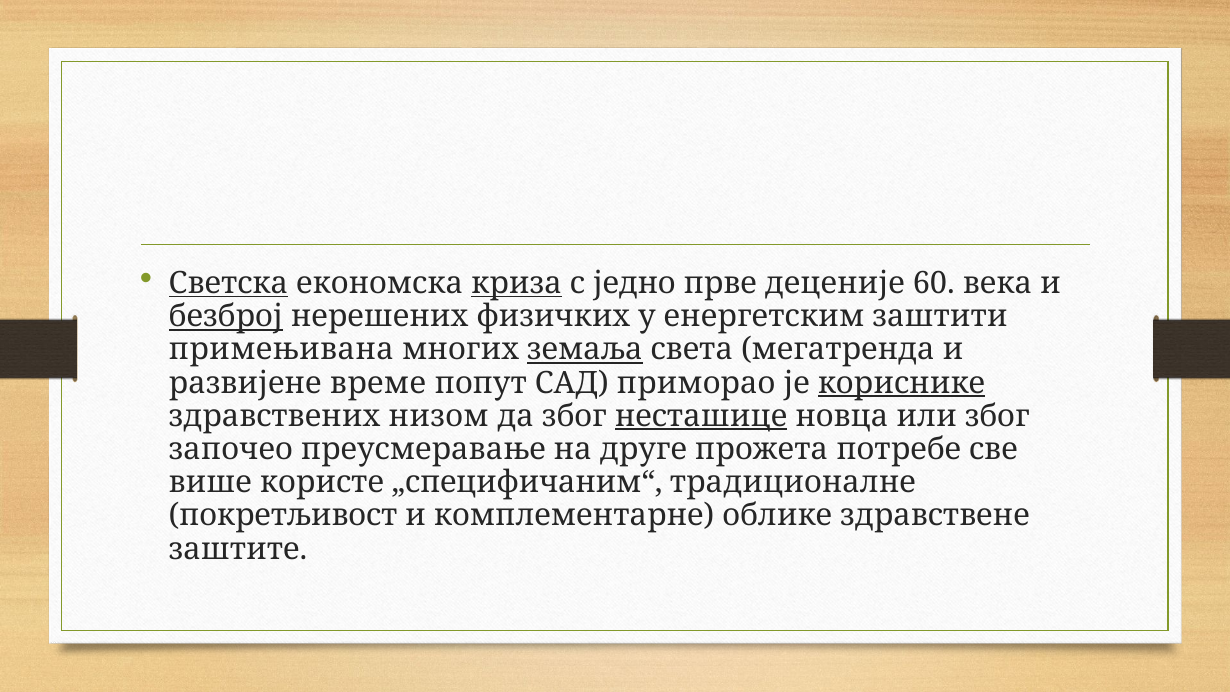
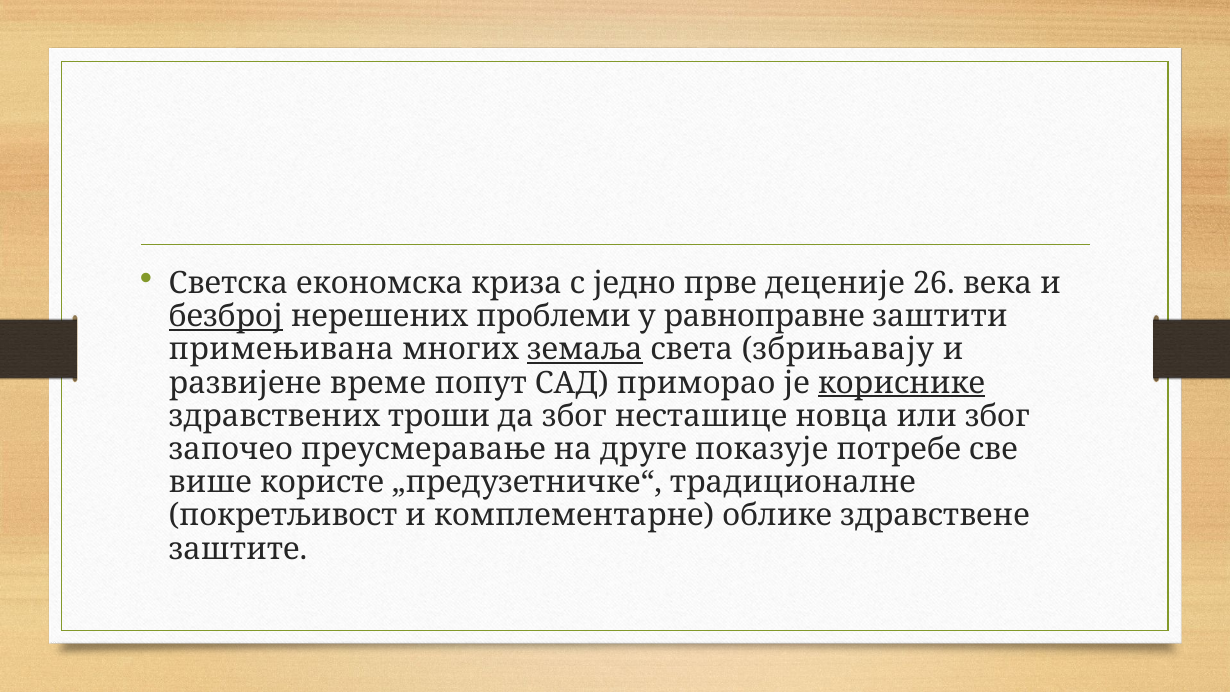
Светска underline: present -> none (228, 283)
криза underline: present -> none (516, 283)
60: 60 -> 26 (934, 283)
физичких: физичких -> проблеми (553, 316)
енергетским: енергетским -> равноправне (764, 316)
мегатренда: мегатренда -> збрињавају (838, 350)
низом: низом -> троши (439, 416)
несташице underline: present -> none (701, 416)
прожета: прожета -> показује (762, 449)
„специфичаним“: „специфичаним“ -> „предузетничке“ (527, 482)
